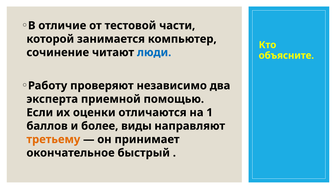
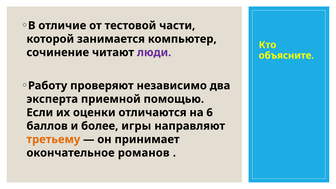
люди colour: blue -> purple (154, 52)
1: 1 -> 6 (210, 113)
виды: виды -> игры (136, 126)
быстрый: быстрый -> романов (144, 153)
